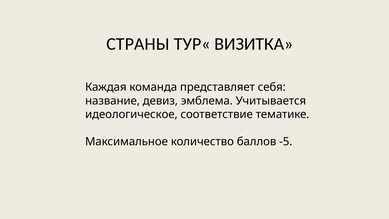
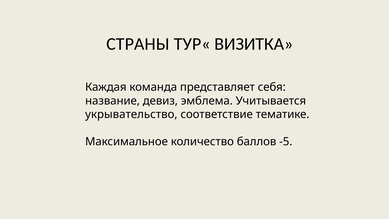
идеологическое: идеологическое -> укрывательство (131, 114)
